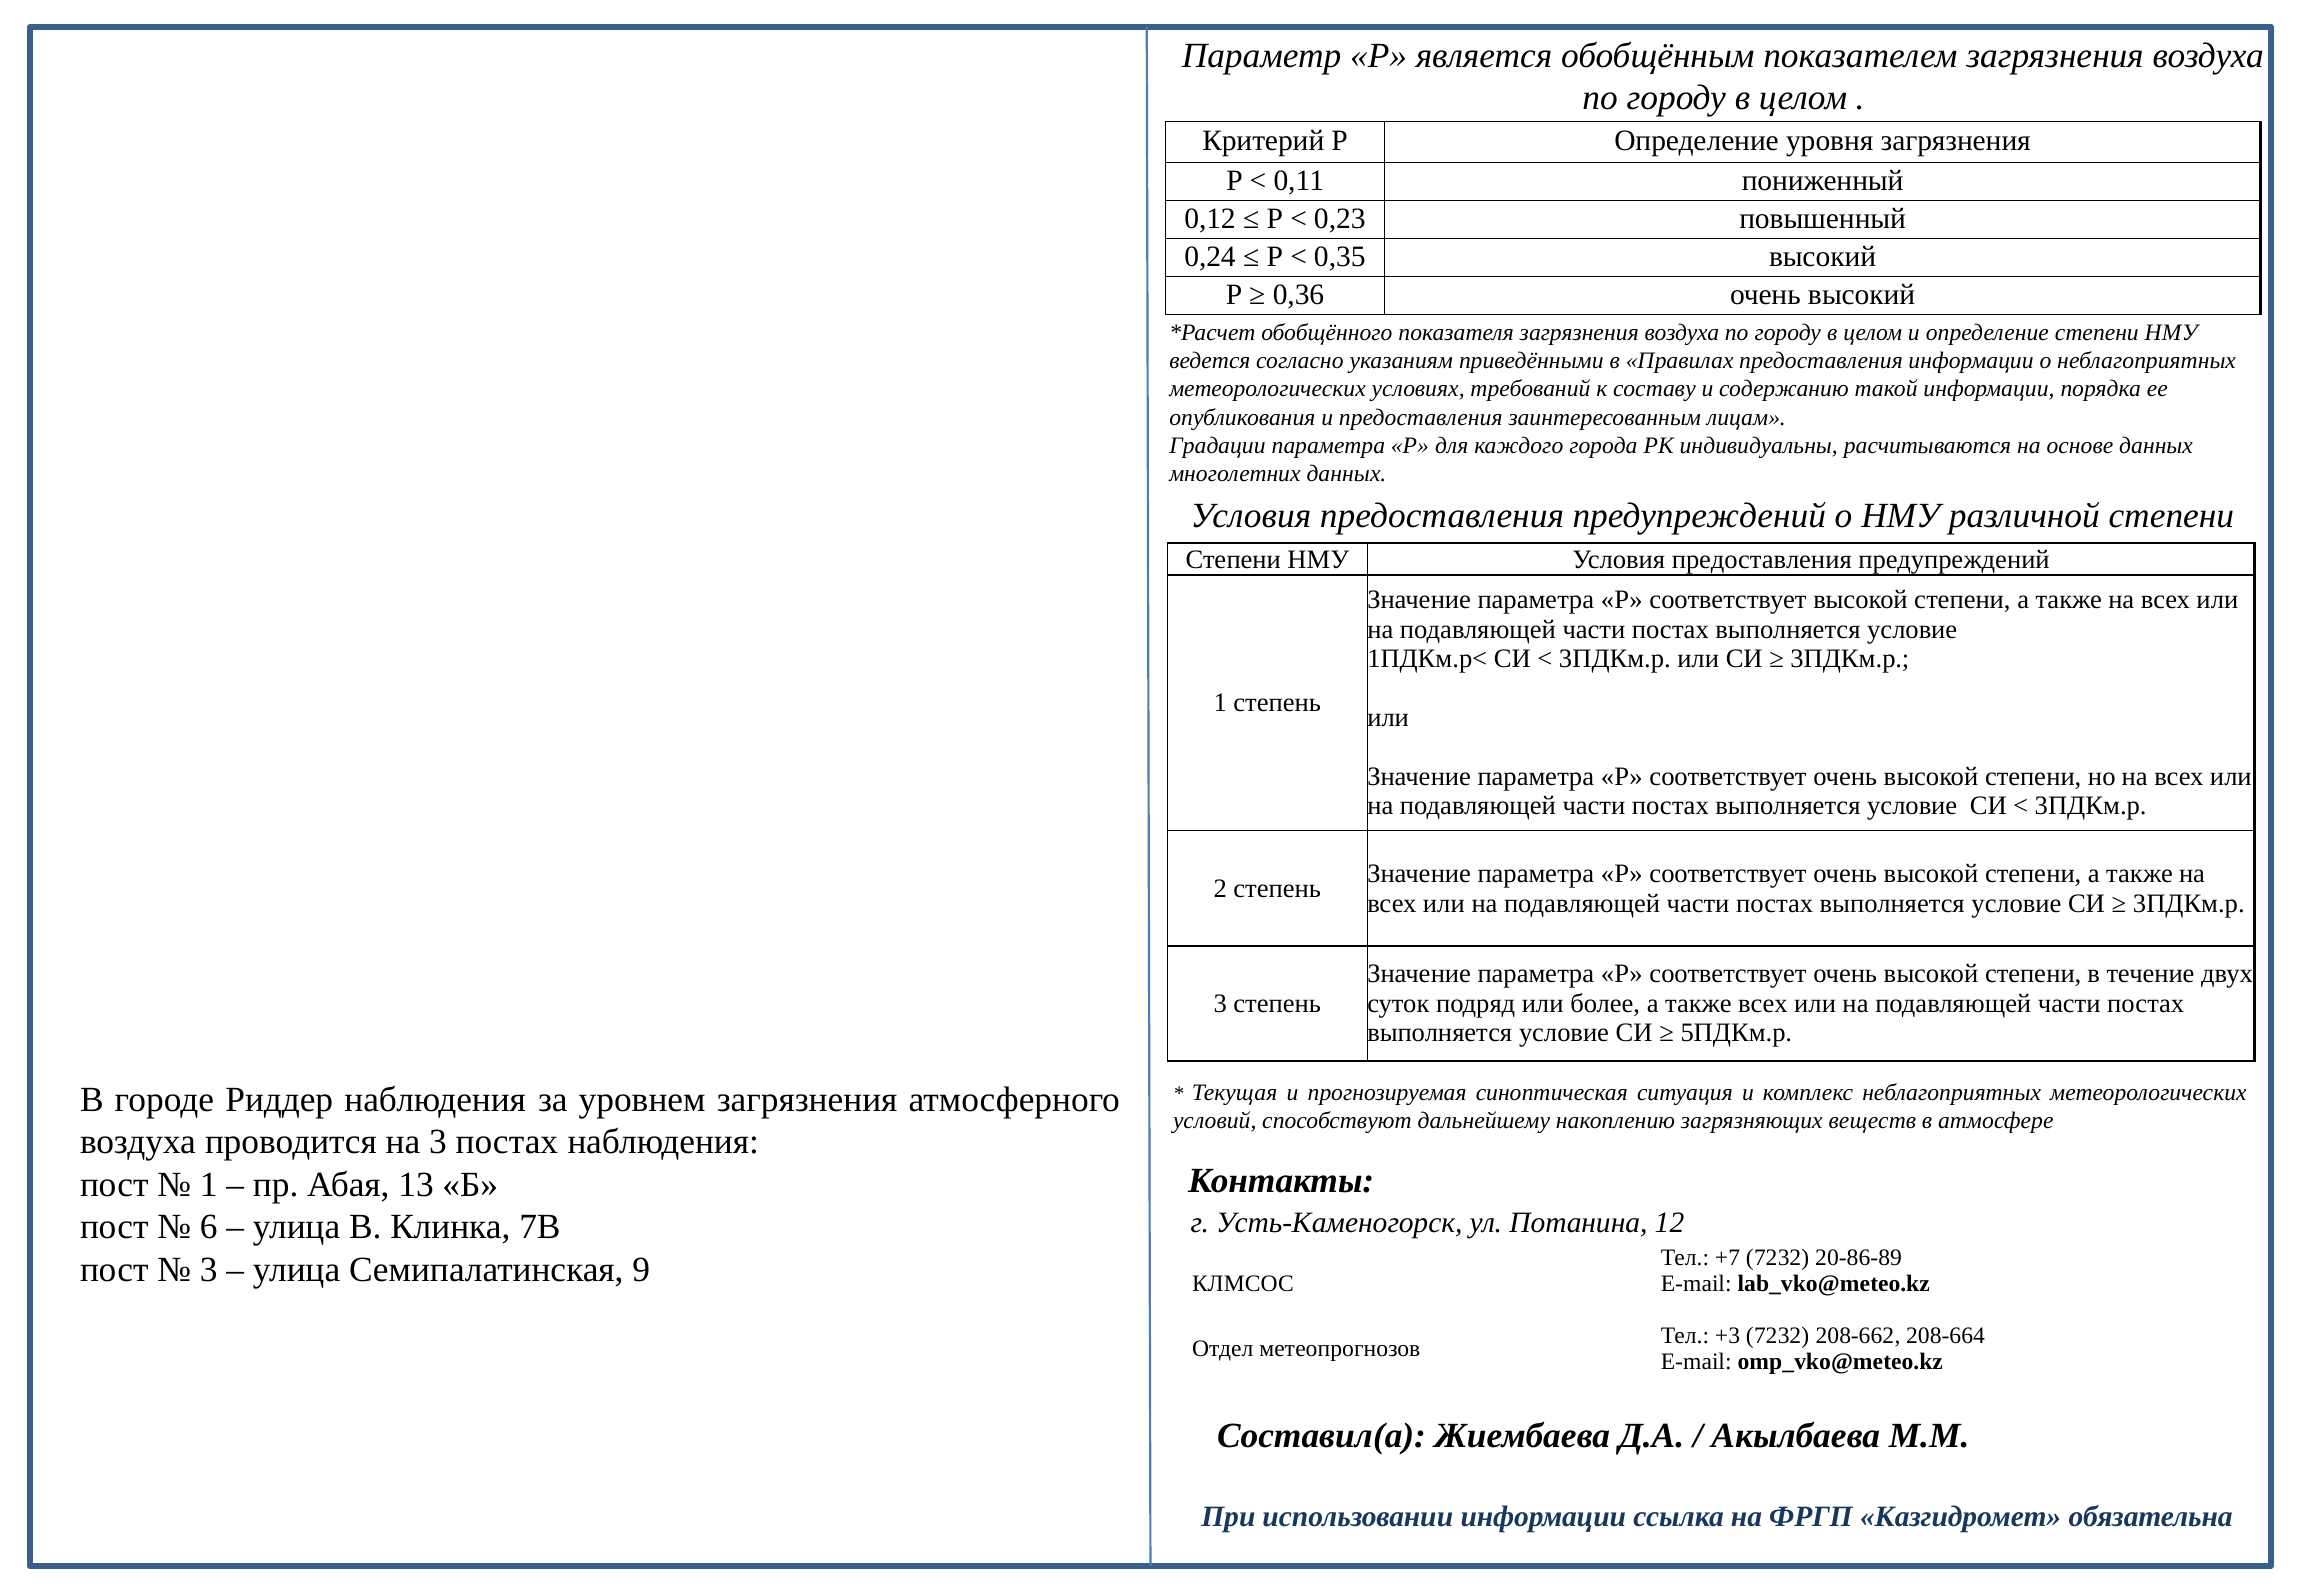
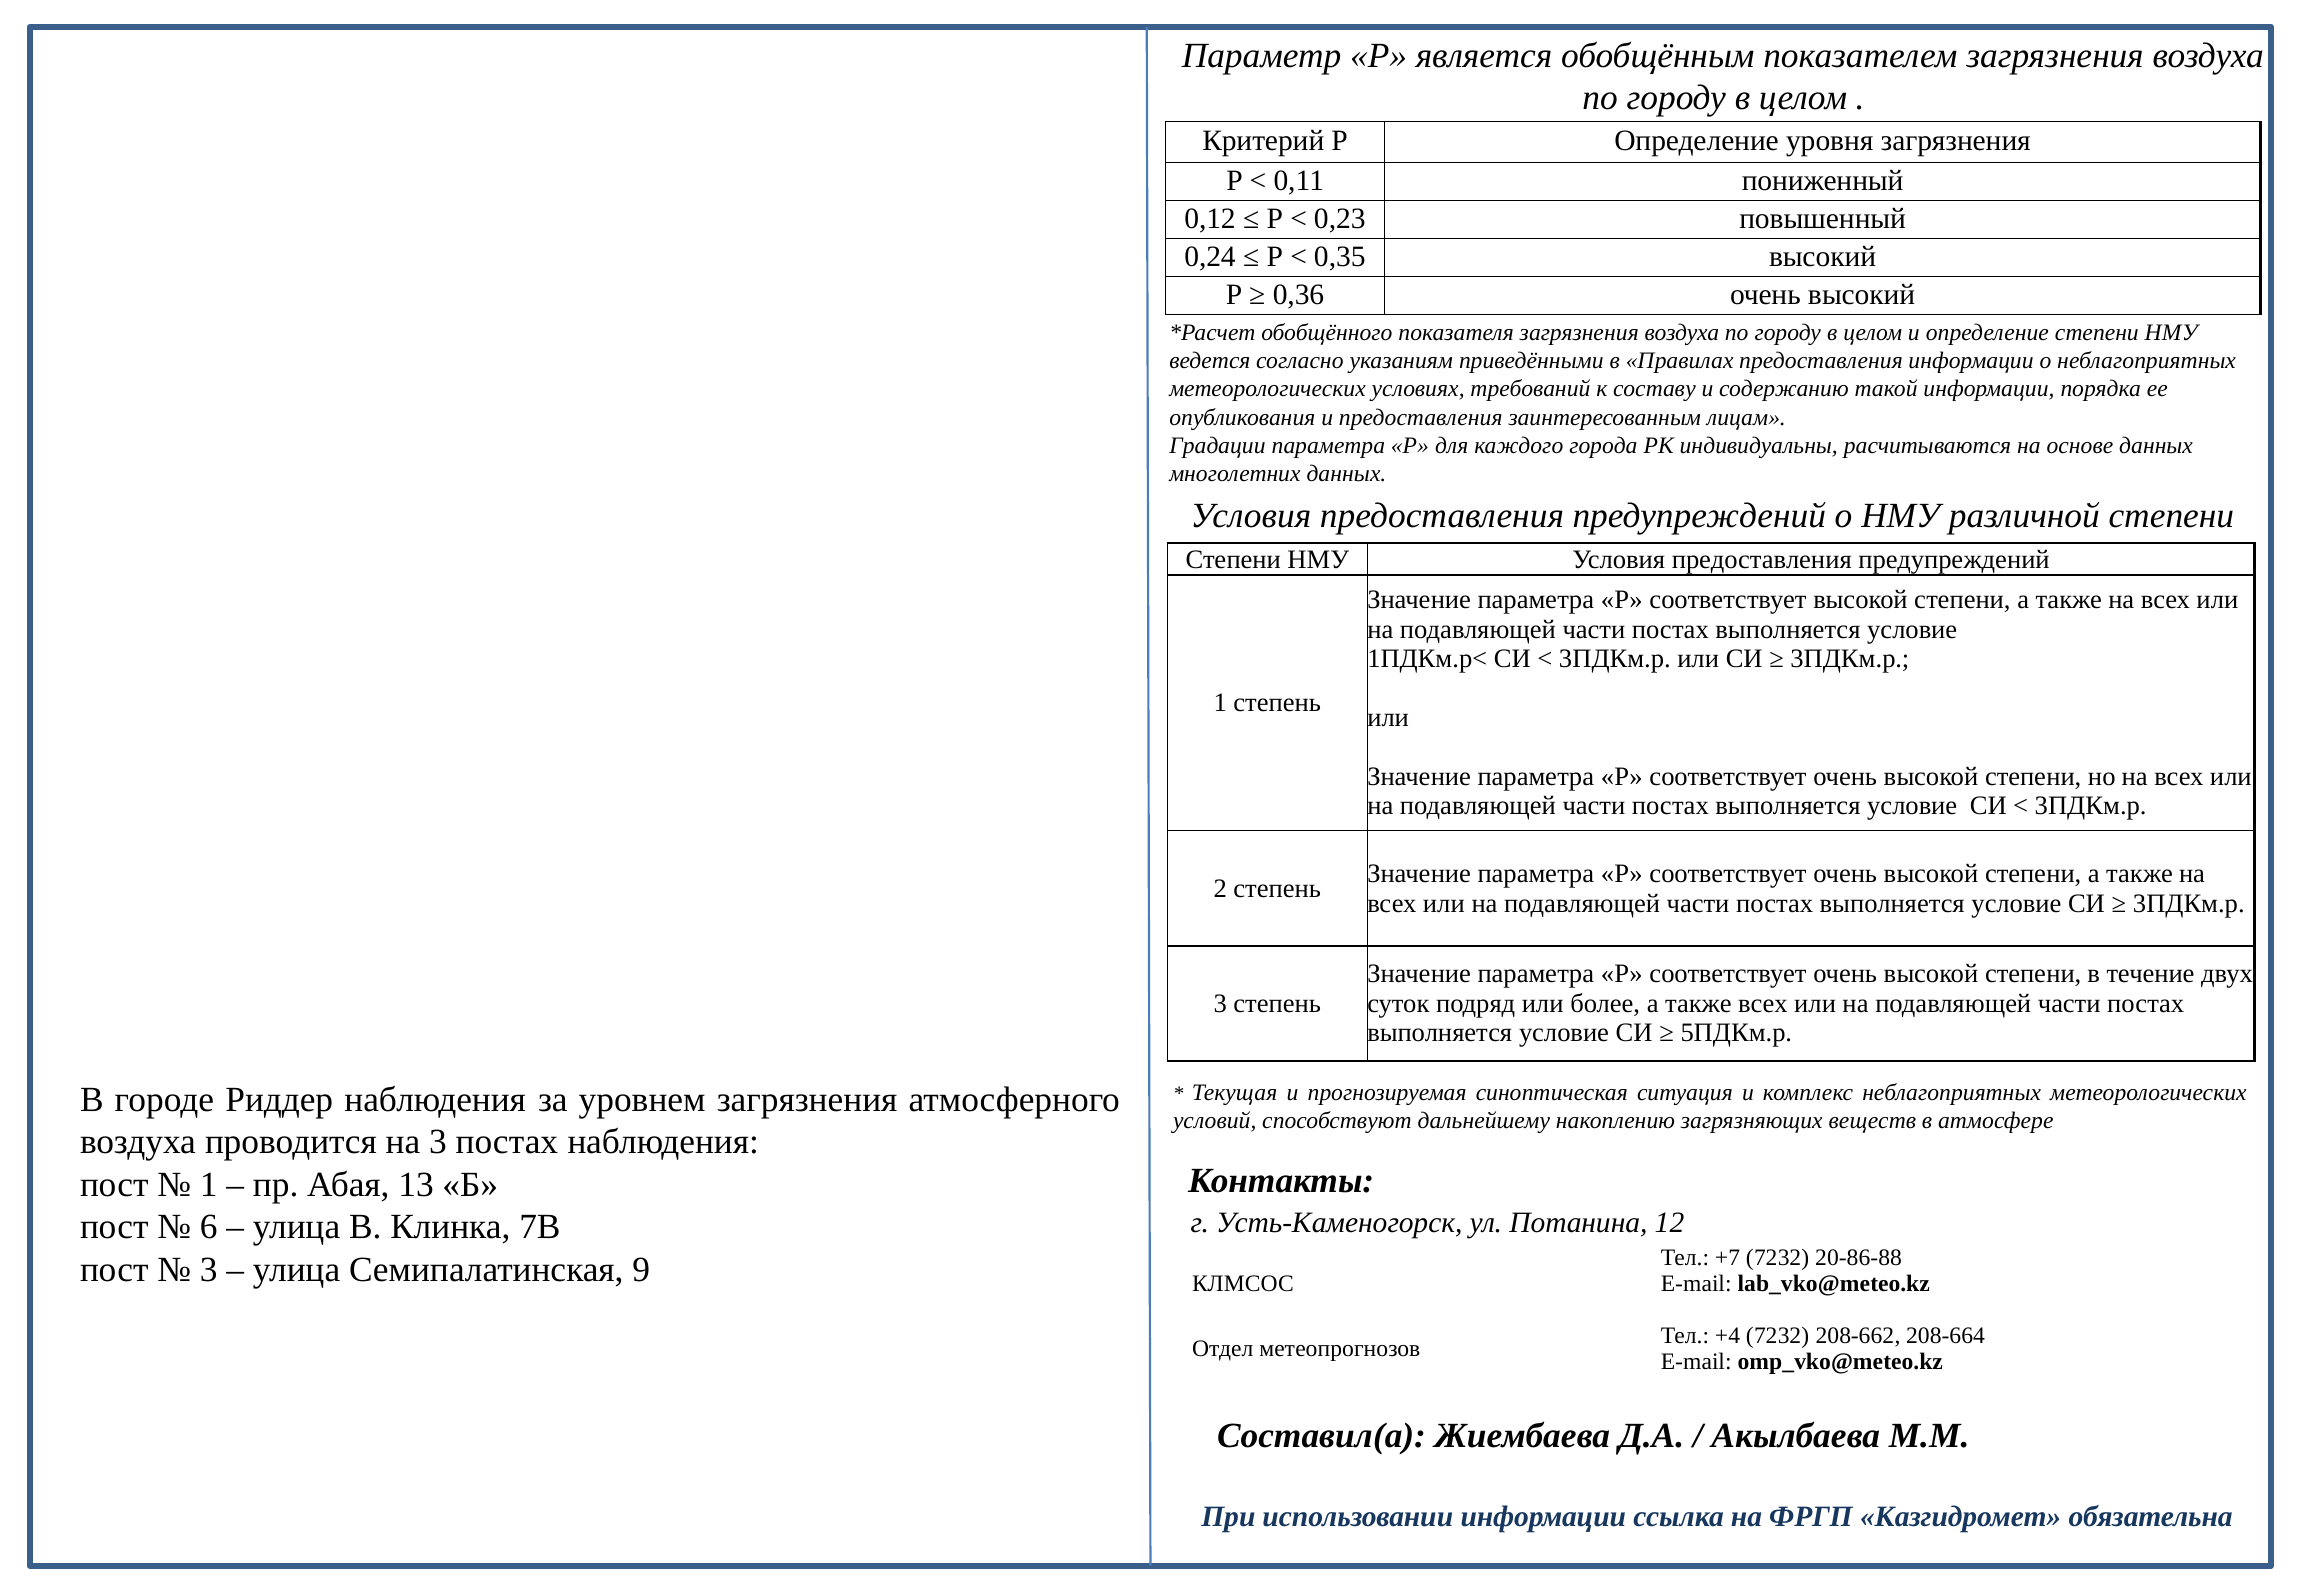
20-86-89: 20-86-89 -> 20-86-88 (1859, 1258)
+3: +3 -> +4 (1727, 1336)
